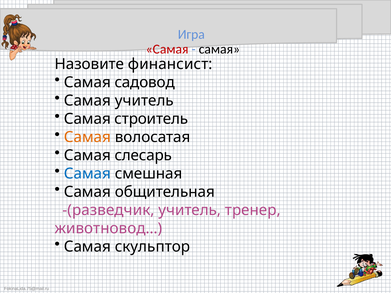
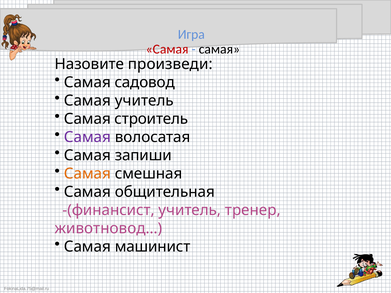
финансист: финансист -> произведи (170, 64)
Самая colour: orange -> purple (87, 137)
слесарь: слесарь -> запиши (143, 156)
Самая colour: blue -> orange (87, 174)
-(разведчик: -(разведчик -> -(финансист (109, 210)
скульптор: скульптор -> машинист (153, 247)
